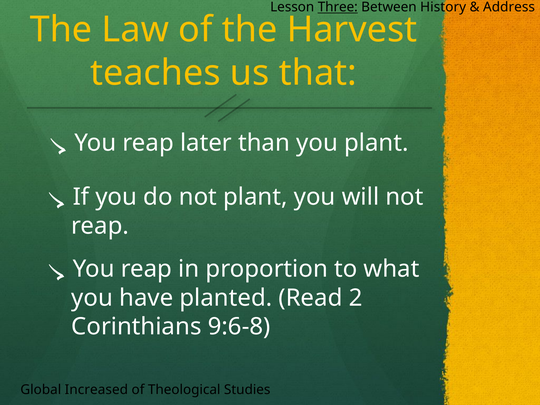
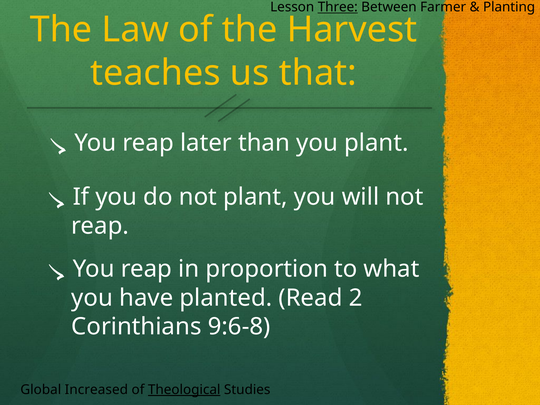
History: History -> Farmer (443, 7)
Address: Address -> Planting (509, 7)
Theological underline: none -> present (184, 390)
